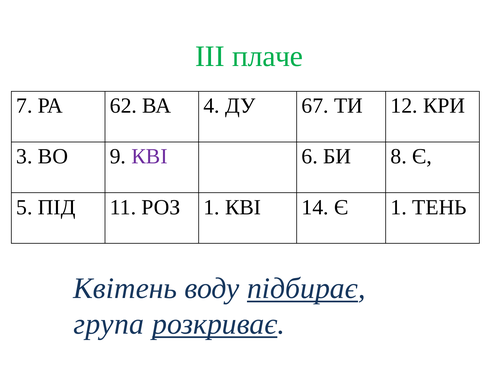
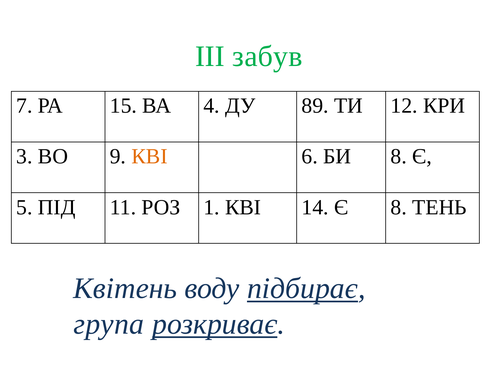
плаче: плаче -> забув (267, 57)
62: 62 -> 15 (123, 106)
67: 67 -> 89 (315, 106)
КВІ colour: purple -> orange (150, 157)
Є 1: 1 -> 8 (399, 207)
